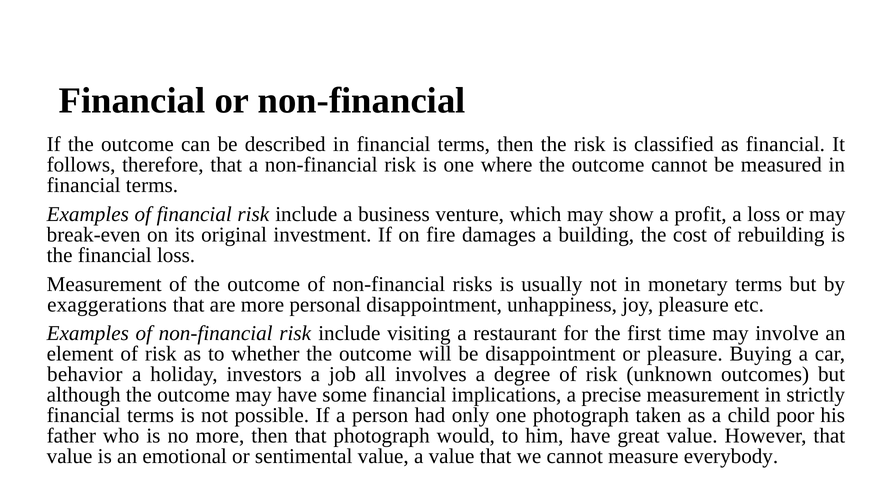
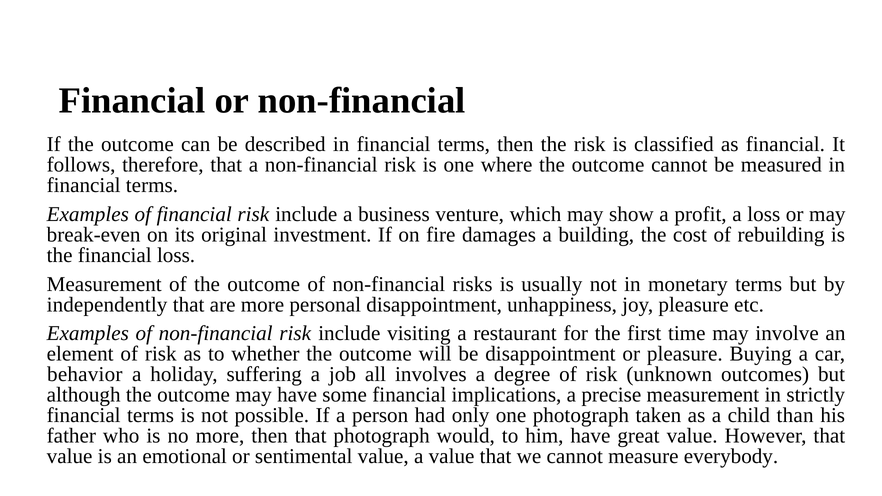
exaggerations: exaggerations -> independently (107, 305)
investors: investors -> suffering (264, 374)
poor: poor -> than (795, 416)
